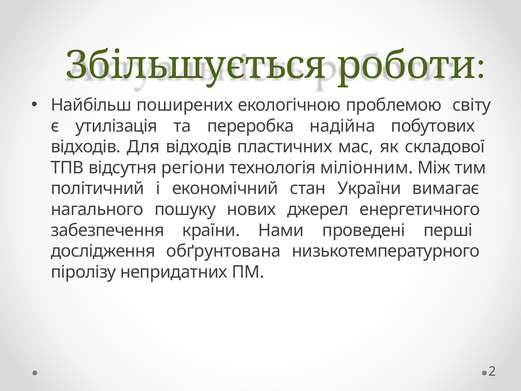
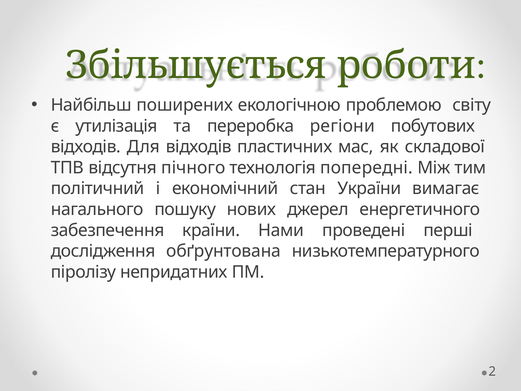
надійна: надійна -> регіони (342, 126)
регіони: регіони -> пічного (193, 168)
міліонним: міліонним -> попередні (367, 168)
